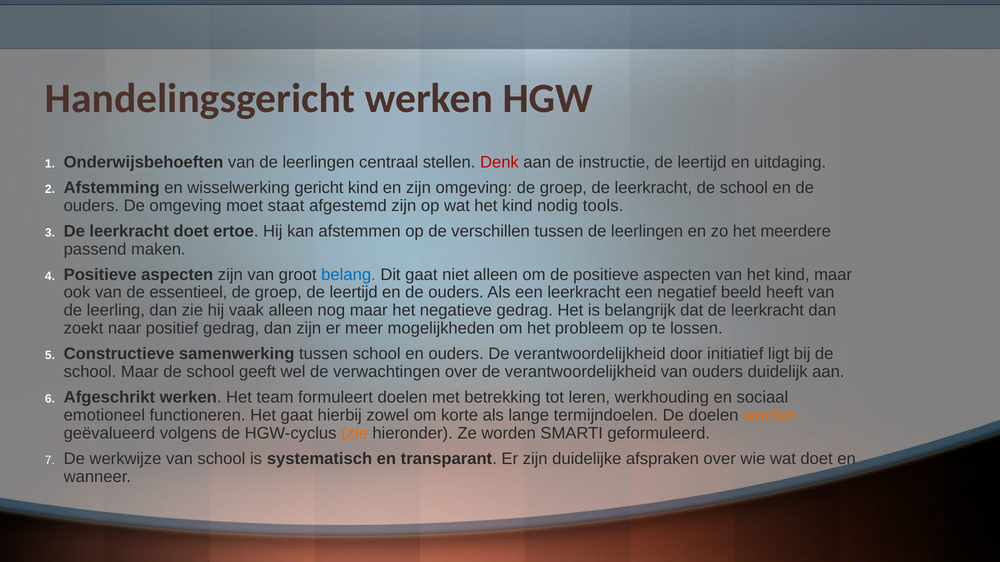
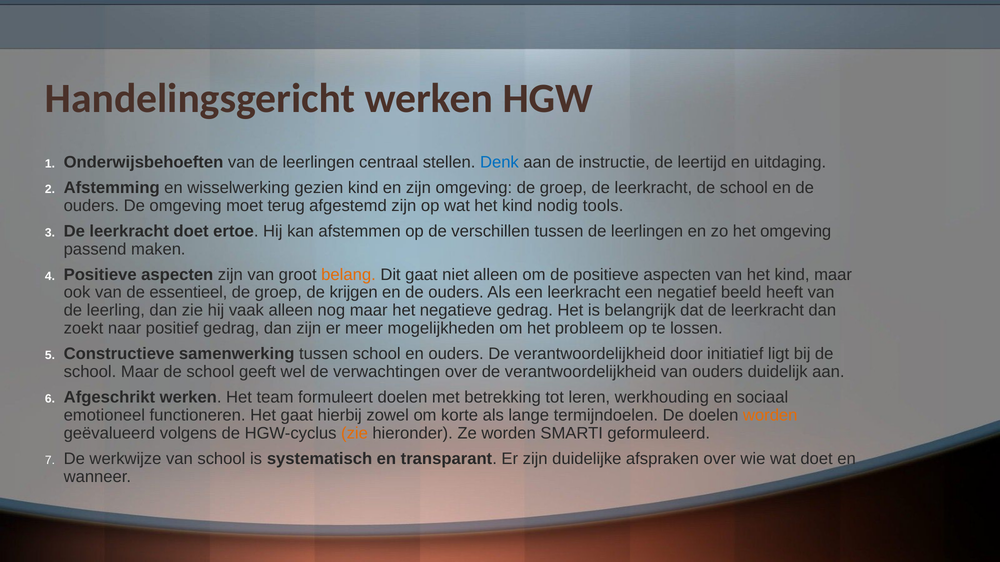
Denk colour: red -> blue (499, 162)
gericht: gericht -> gezien (319, 188)
staat: staat -> terug (286, 206)
het meerdere: meerdere -> omgeving (796, 231)
belang colour: blue -> orange (348, 275)
groep de leertijd: leertijd -> krijgen (354, 293)
